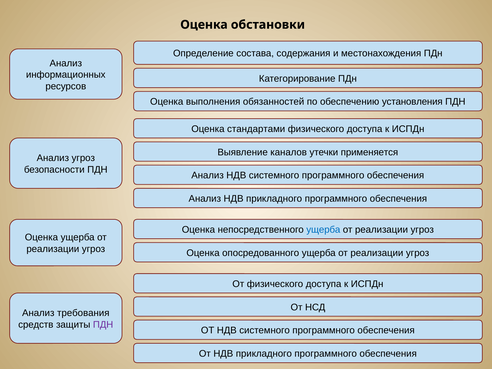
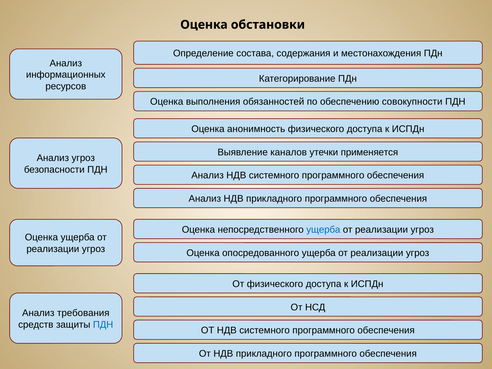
установления: установления -> совокупности (412, 102)
стандартами: стандартами -> анонимность (256, 129)
ПДН colour: purple -> blue (103, 325)
